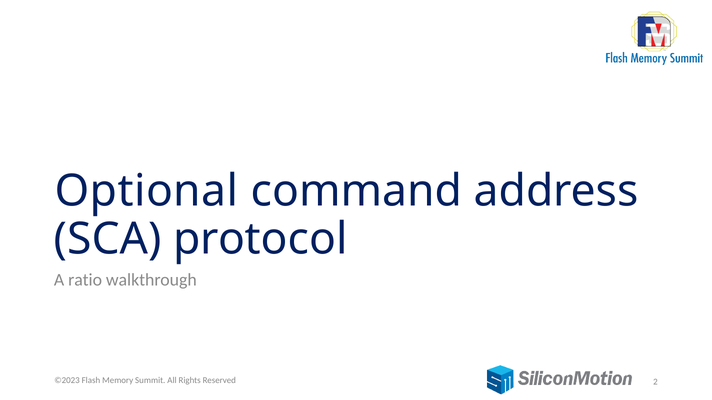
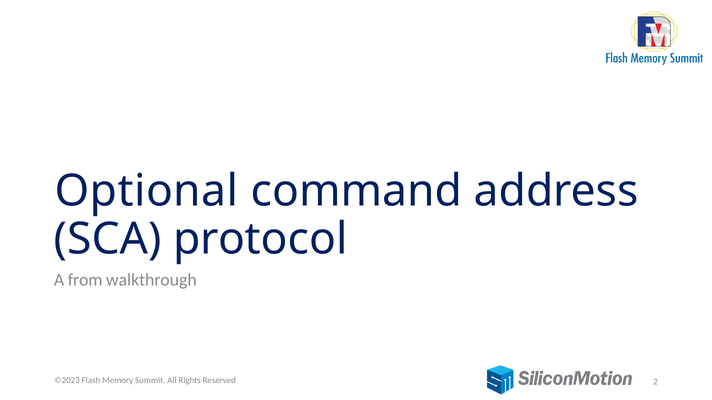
ratio: ratio -> from (85, 280)
